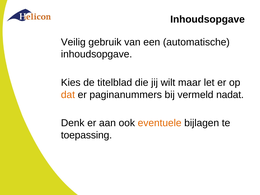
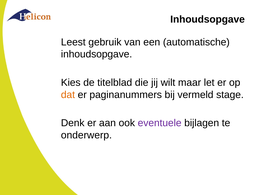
Veilig: Veilig -> Leest (73, 42)
nadat: nadat -> stage (230, 95)
eventuele colour: orange -> purple (160, 123)
toepassing: toepassing -> onderwerp (86, 135)
